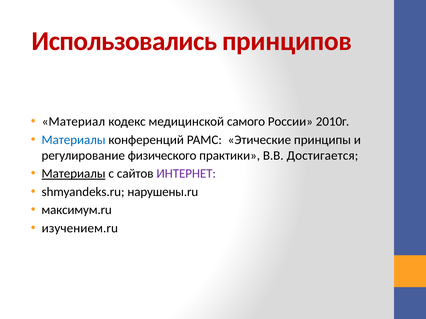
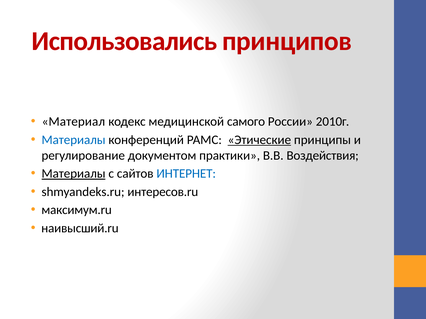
Этические underline: none -> present (259, 140)
физического: физического -> документом (162, 156)
Достигается: Достигается -> Воздействия (323, 156)
ИНТЕРНЕТ colour: purple -> blue (186, 174)
нарушены.ru: нарушены.ru -> интересов.ru (163, 192)
изучением.ru: изучением.ru -> наивысший.ru (80, 229)
